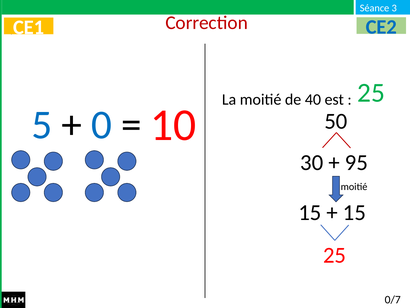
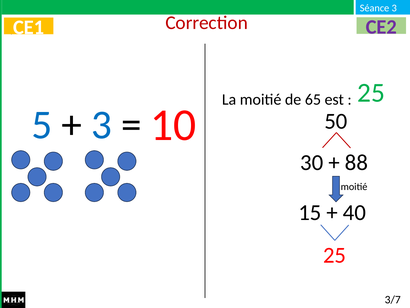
CE2 colour: blue -> purple (381, 27)
40: 40 -> 65 (313, 99)
0: 0 -> 3 (102, 125)
95: 95 -> 88 (356, 162)
15: 15 -> 40 (354, 212)
0/7: 0/7 -> 3/7 (393, 299)
